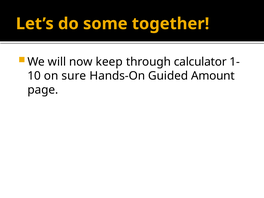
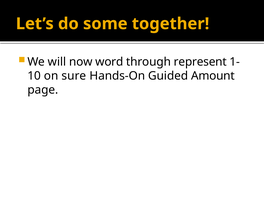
keep: keep -> word (109, 62)
calculator: calculator -> represent (200, 62)
